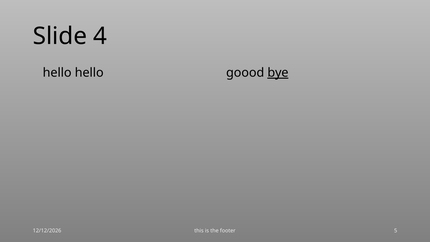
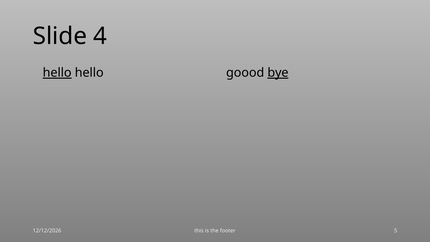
hello underline: none -> present (57, 73)
